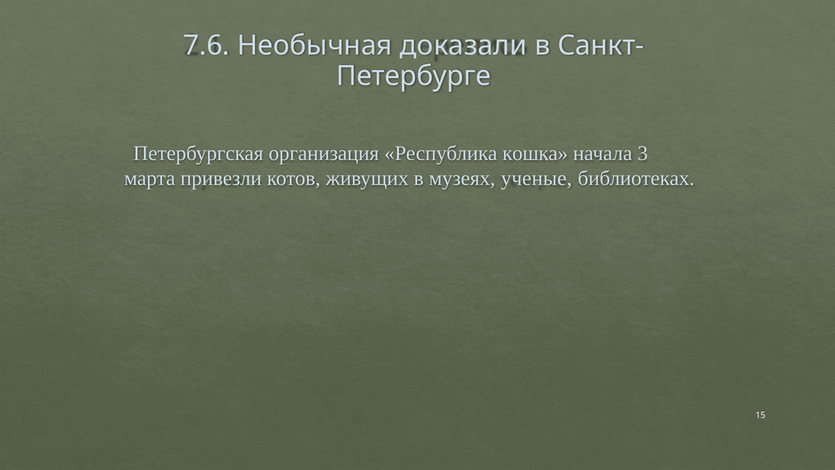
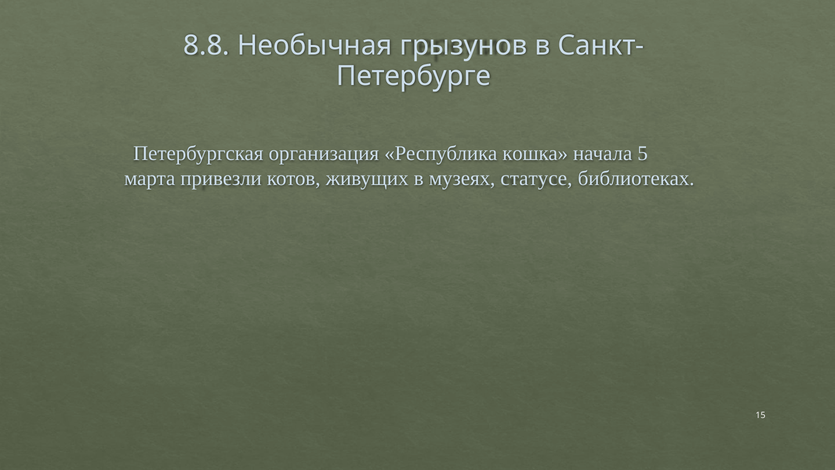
7.6: 7.6 -> 8.8 (207, 46)
доказали: доказали -> грызунов (464, 46)
3: 3 -> 5 (643, 153)
ученые: ученые -> статусе (536, 178)
